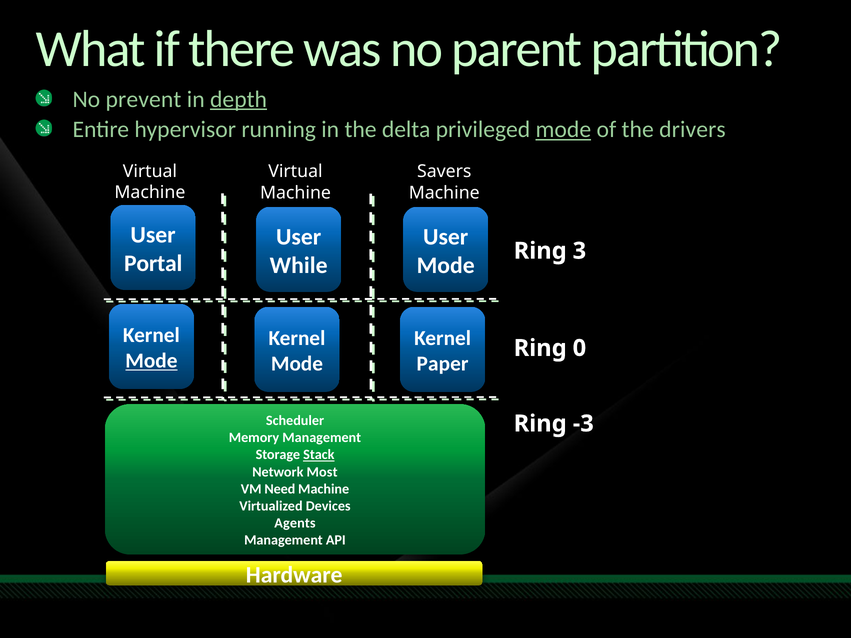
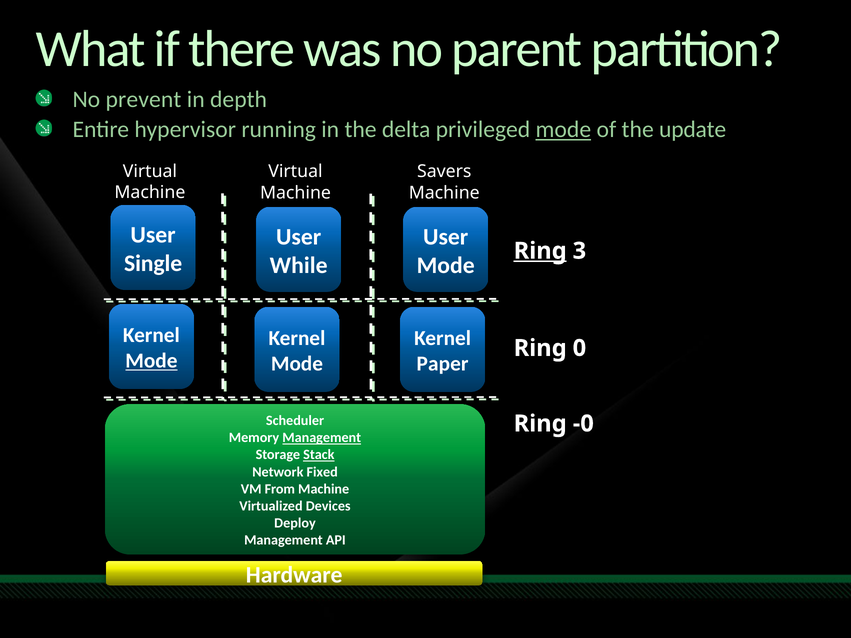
depth underline: present -> none (239, 99)
drivers: drivers -> update (693, 130)
Ring underline: none -> present (540, 251)
Portal: Portal -> Single (153, 263)
-3: -3 -> -0 (583, 424)
Management underline: none -> present (322, 438)
Most: Most -> Fixed (322, 472)
Need: Need -> From (280, 489)
Agents: Agents -> Deploy (295, 523)
